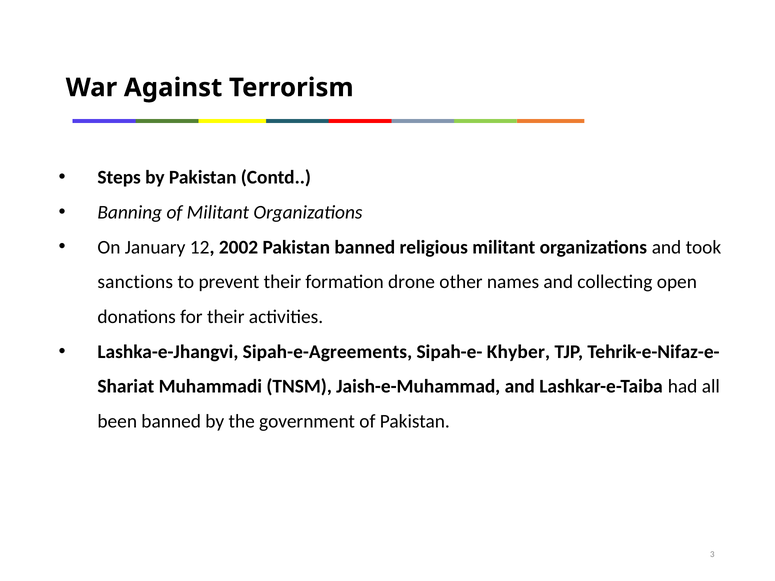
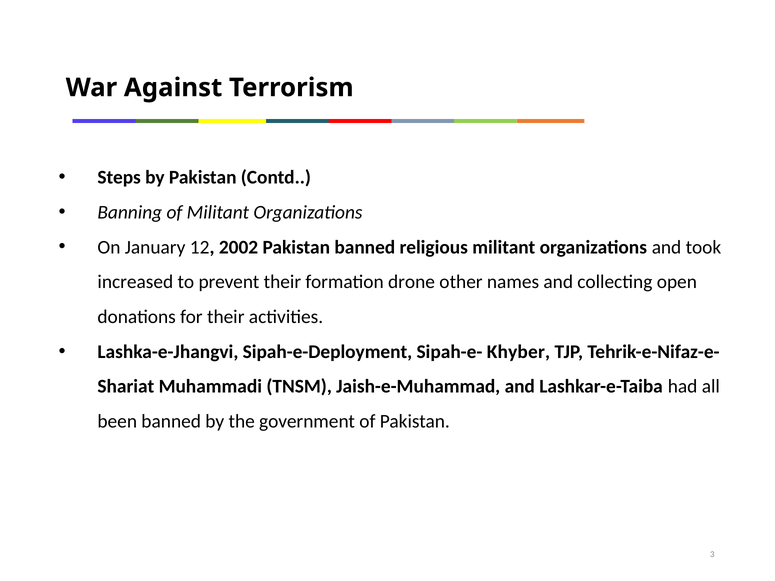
sanctions: sanctions -> increased (135, 282)
Sipah-e-Agreements: Sipah-e-Agreements -> Sipah-e-Deployment (327, 352)
